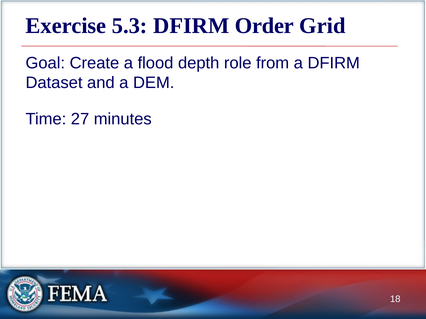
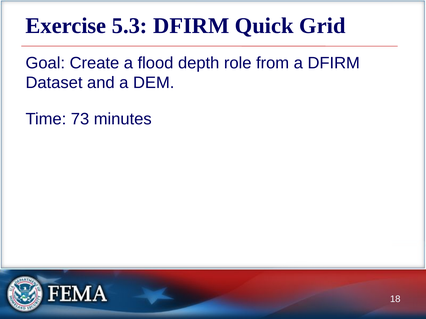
Order: Order -> Quick (264, 26)
27: 27 -> 73 (80, 119)
